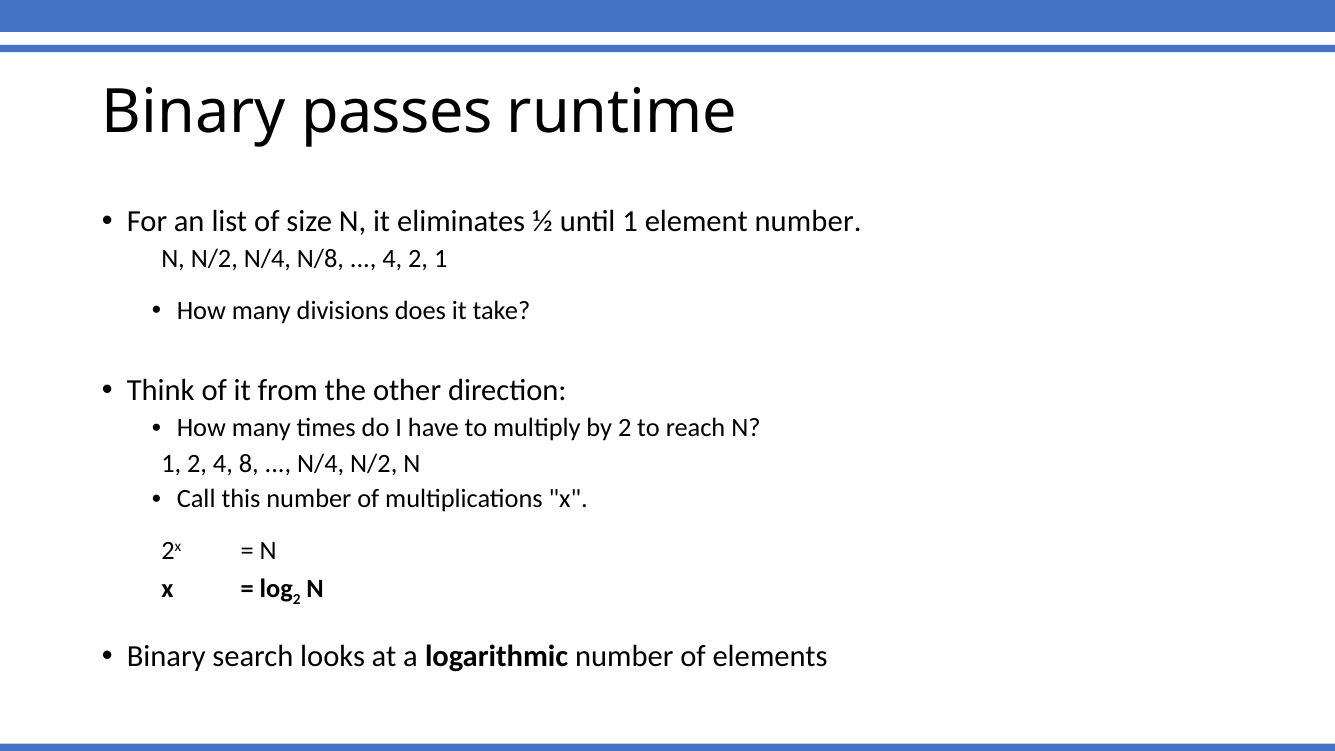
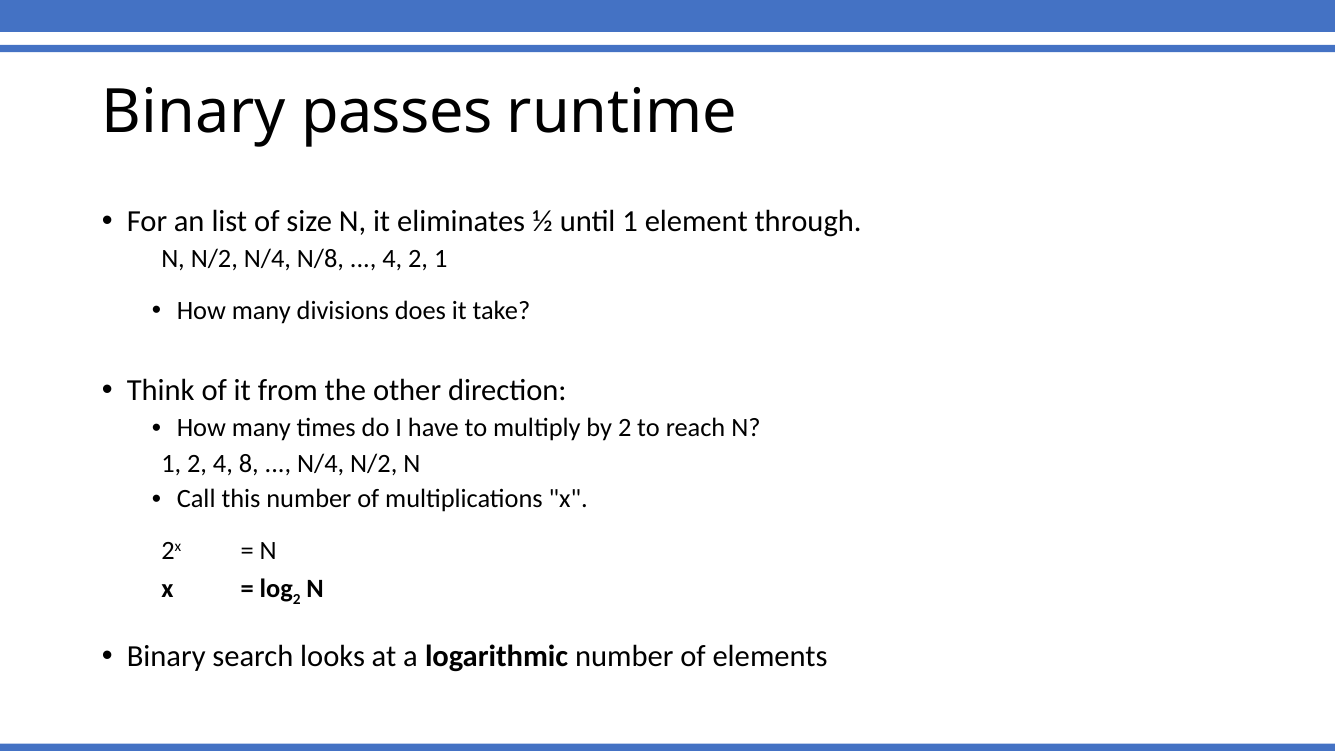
element number: number -> through (808, 221)
